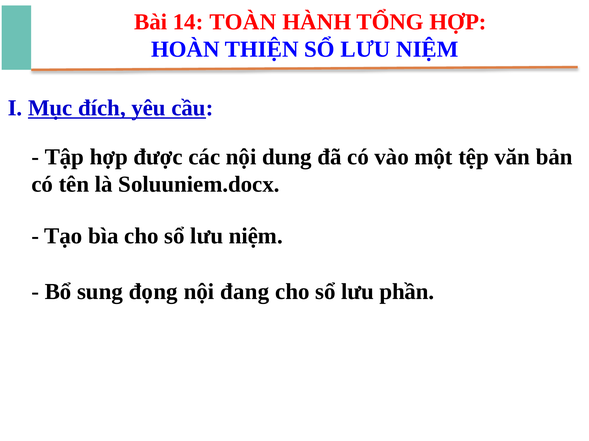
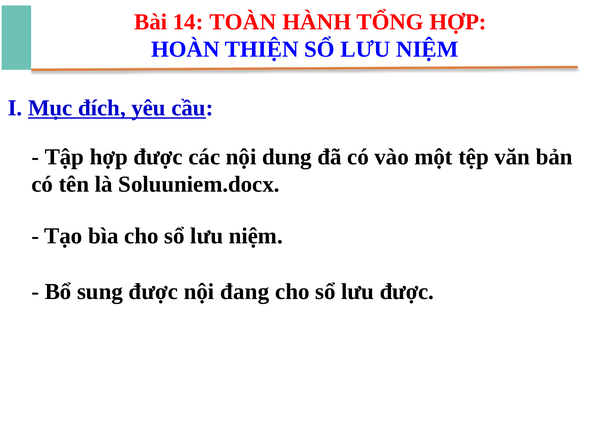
sung đọng: đọng -> được (153, 292)
lưu phần: phần -> được (407, 292)
